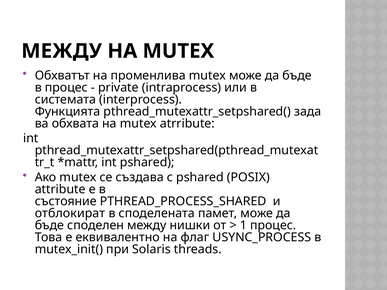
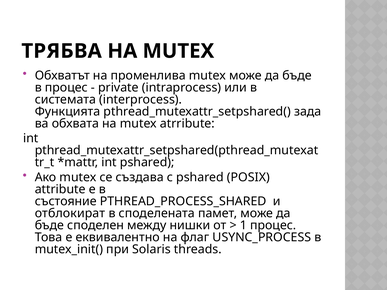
МЕЖДУ: МЕЖДУ -> ТРЯБВА (62, 51)
